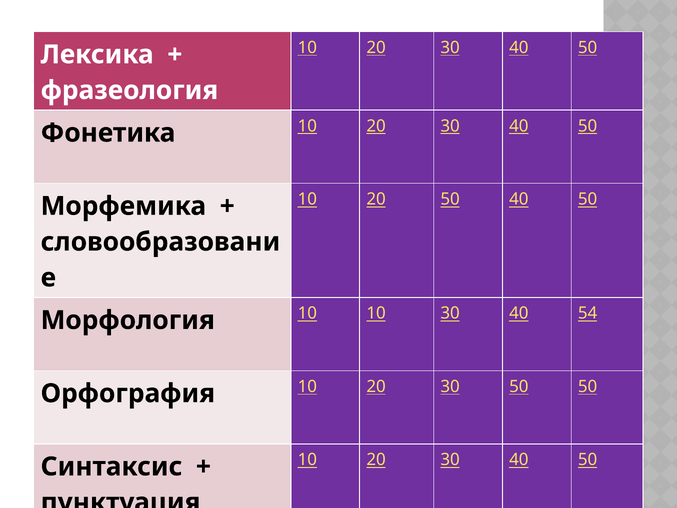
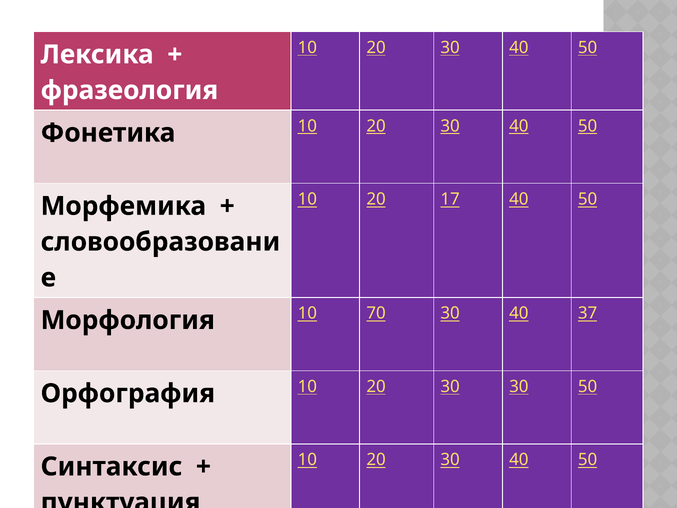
20 50: 50 -> 17 (450, 199)
10 10: 10 -> 70 (376, 313)
54: 54 -> 37 (588, 313)
30 50: 50 -> 30 (519, 386)
